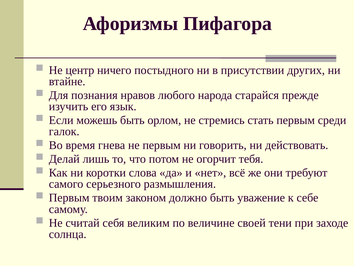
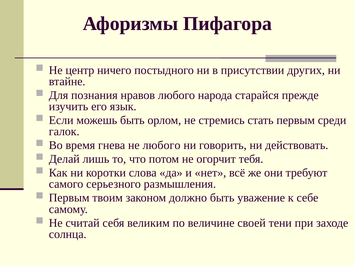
не первым: первым -> любого (162, 145)
